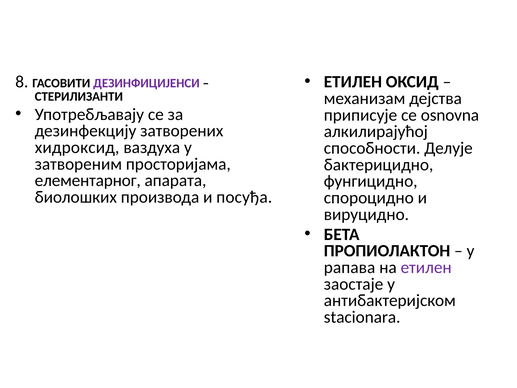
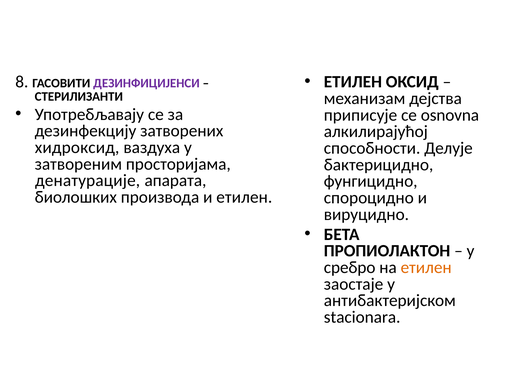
елементарног: елементарног -> денатурације (88, 180)
и посуђа: посуђа -> етилен (244, 197)
рапава: рапава -> сребро (350, 267)
етилен colour: purple -> orange (426, 267)
